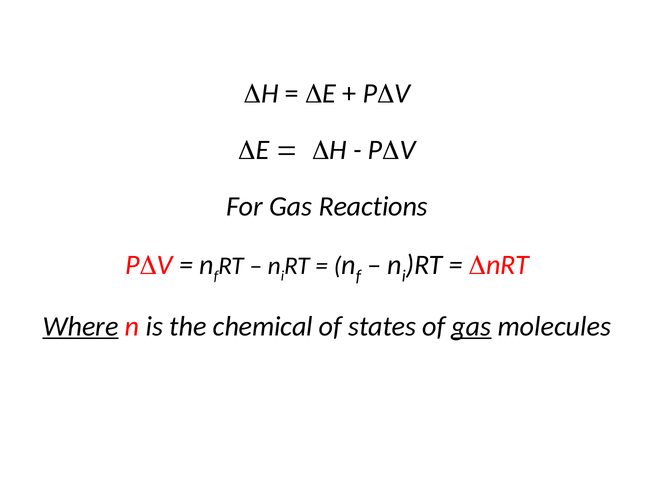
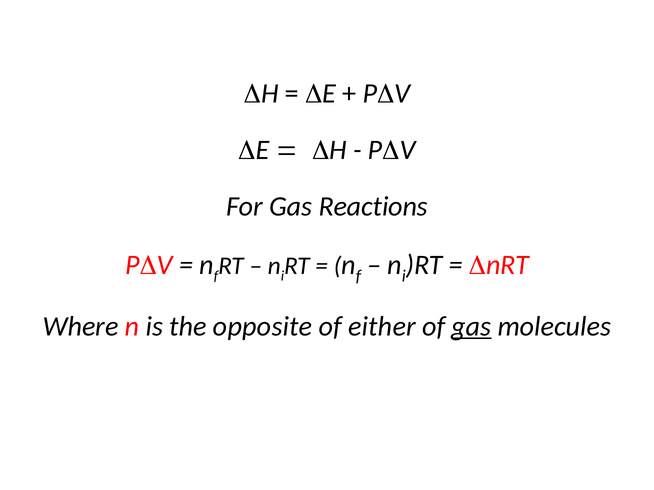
Where underline: present -> none (81, 327)
chemical: chemical -> opposite (263, 327)
states: states -> either (382, 327)
